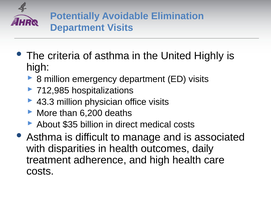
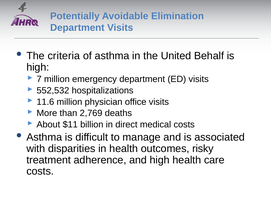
Highly: Highly -> Behalf (209, 56)
8: 8 -> 7 (39, 79)
712,985: 712,985 -> 552,532 (53, 91)
43.3: 43.3 -> 11.6 (45, 102)
6,200: 6,200 -> 2,769 (91, 113)
$35: $35 -> $11 (70, 125)
daily: daily -> risky (203, 149)
